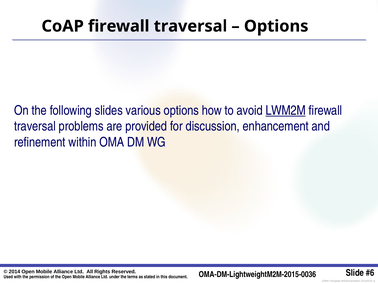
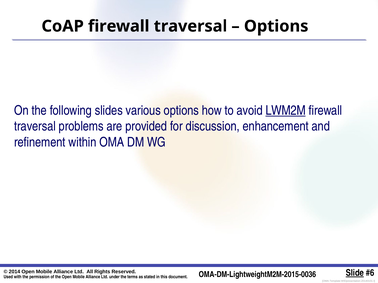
Slide underline: none -> present (355, 274)
